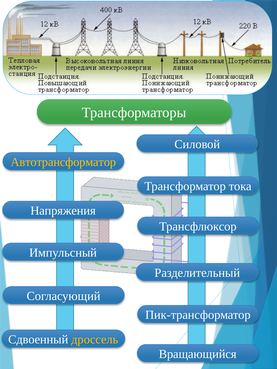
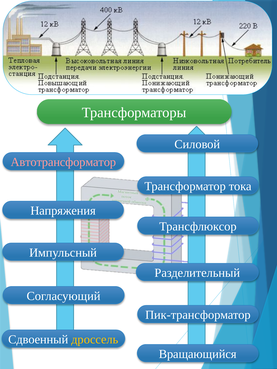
Автотрансформатор colour: yellow -> pink (63, 162)
